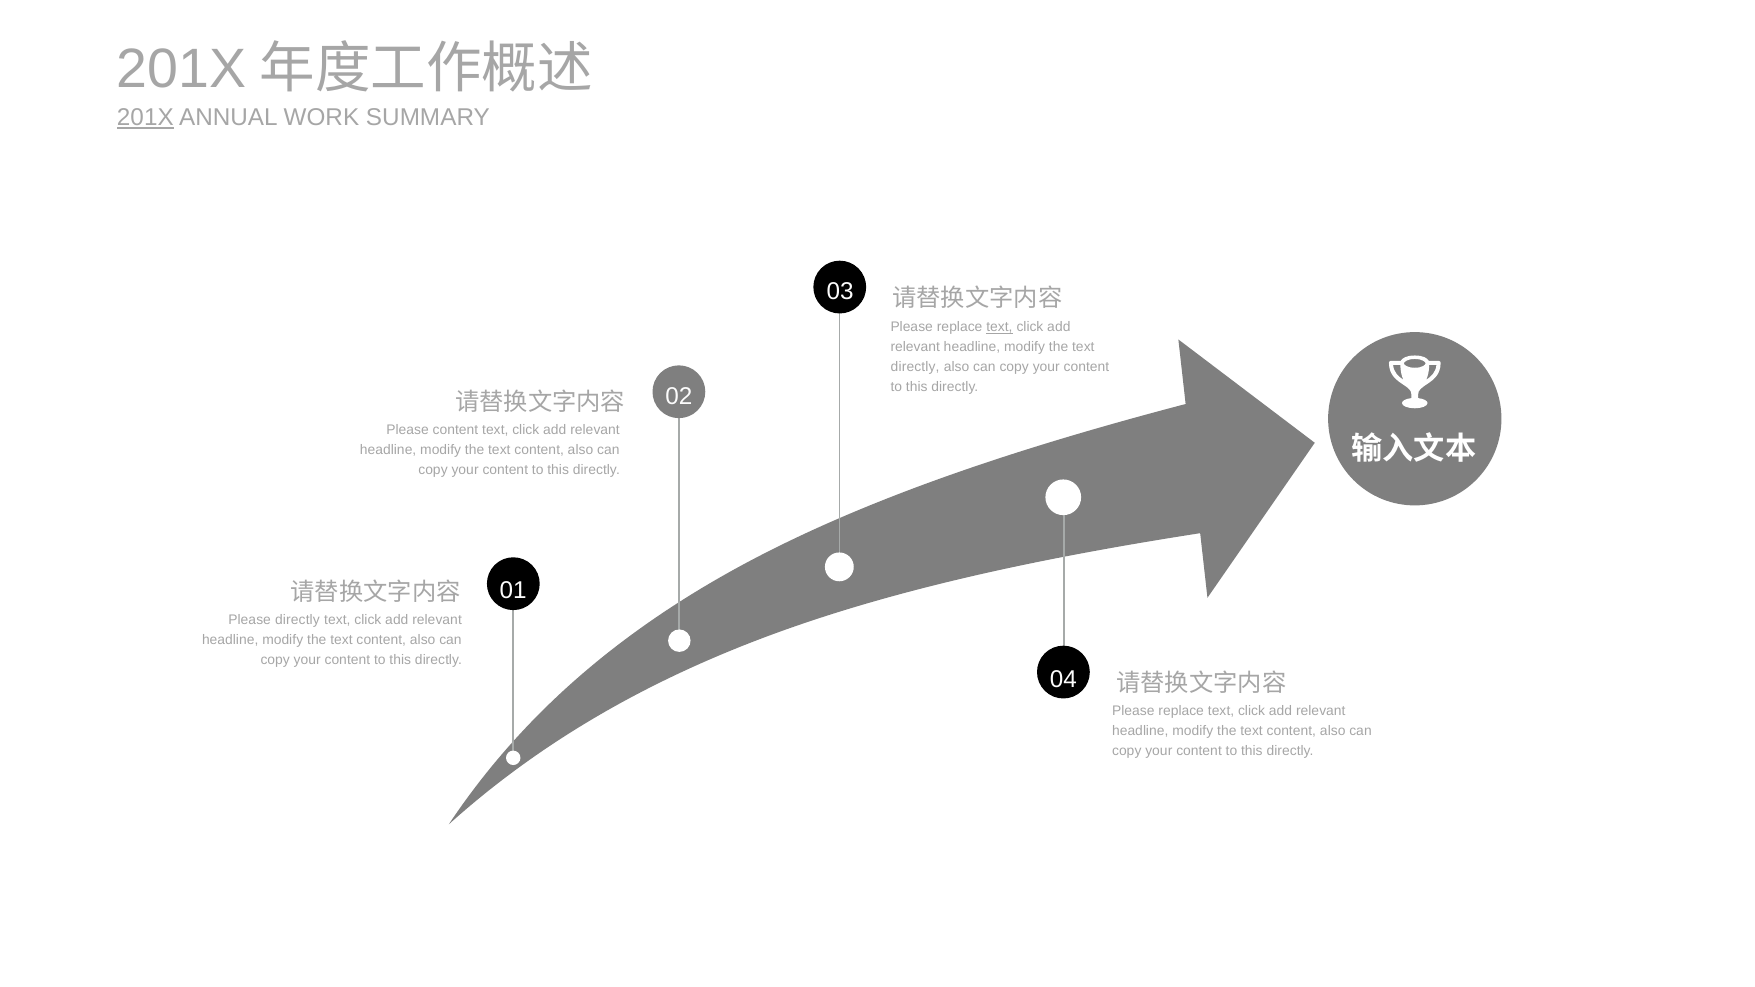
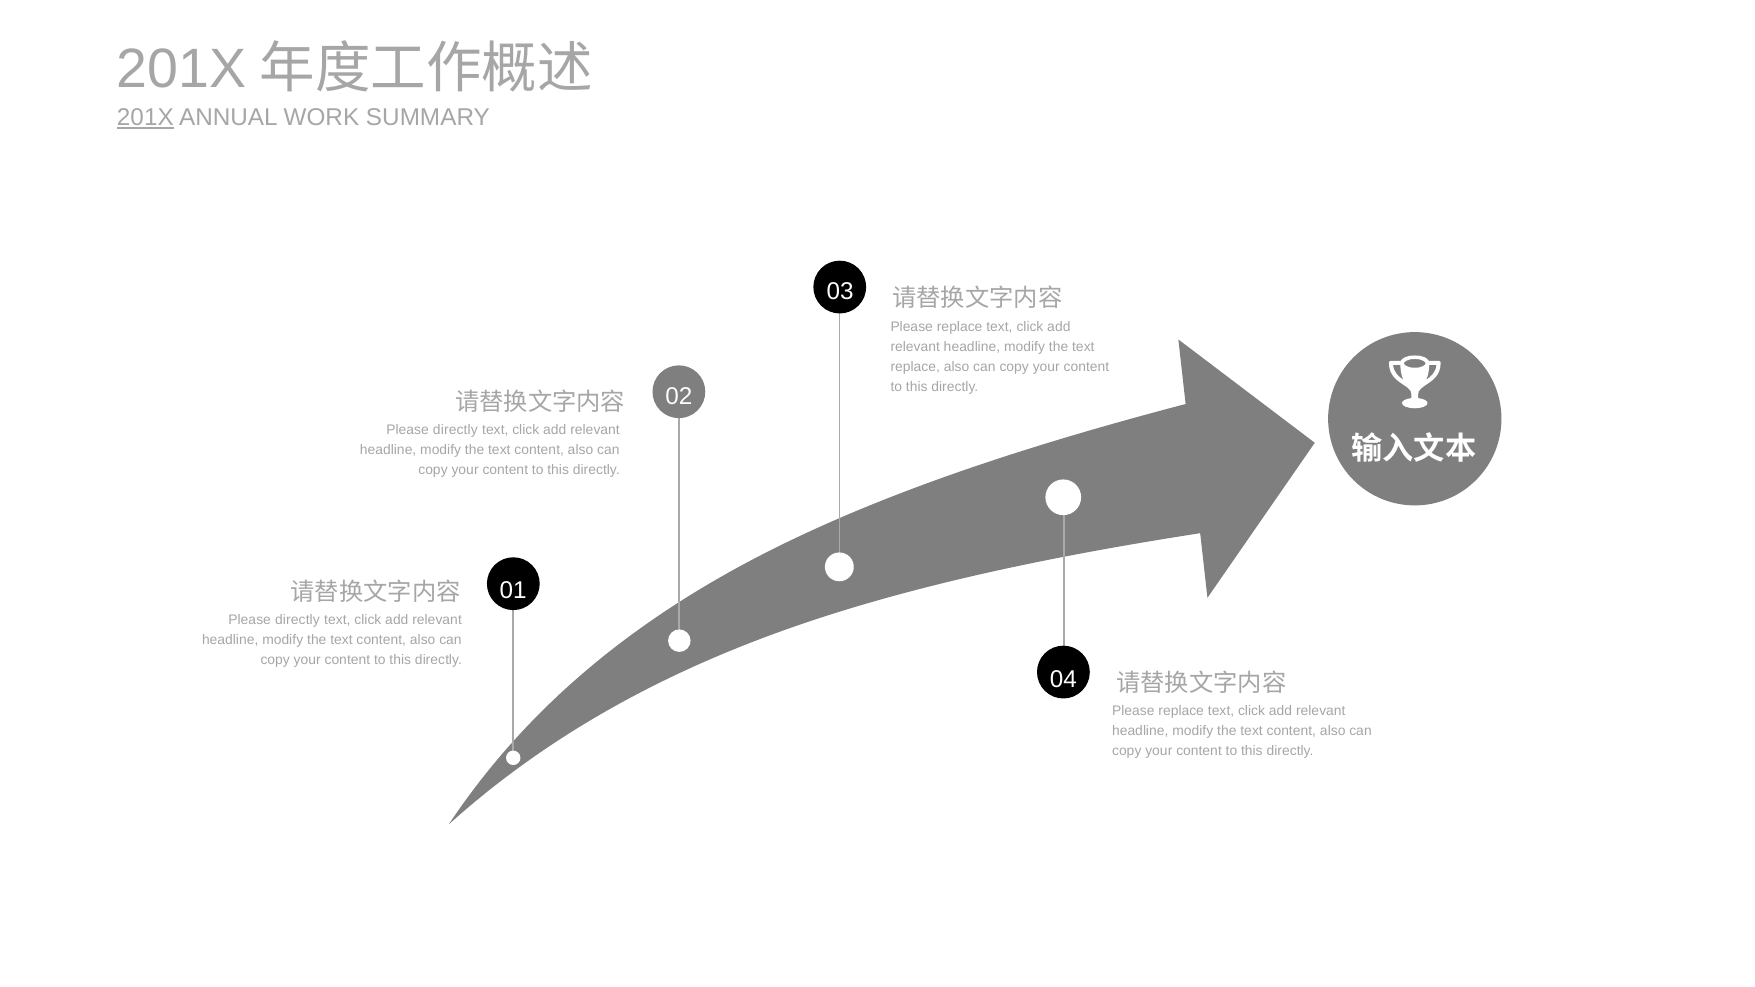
text underline: present -> none (999, 327)
directly: directly -> replace (915, 367)
content: content -> directly (455, 430)
